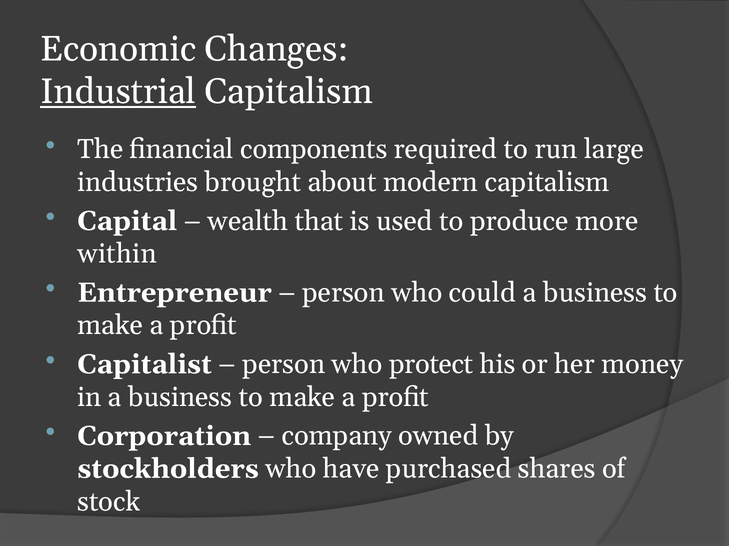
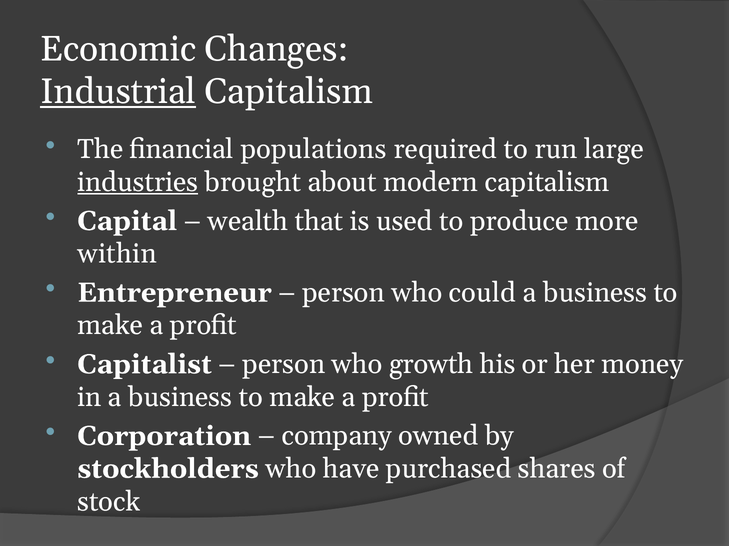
components: components -> populations (314, 150)
industries underline: none -> present (138, 182)
protect: protect -> growth (431, 365)
